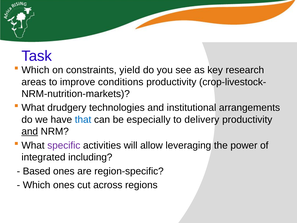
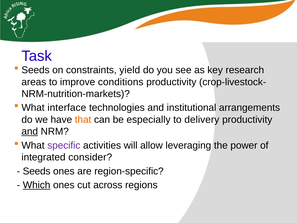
Which: Which -> Seeds (36, 70)
drudgery: drudgery -> interface (67, 108)
that colour: blue -> orange (83, 119)
including: including -> consider (90, 157)
Based: Based -> Seeds (37, 171)
Which underline: none -> present (37, 185)
